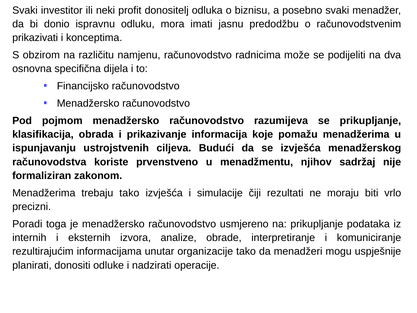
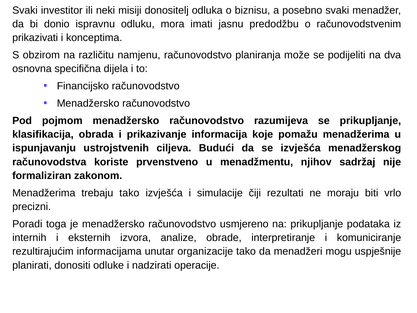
profit: profit -> misiji (130, 10)
radnicima: radnicima -> planiranja (258, 55)
